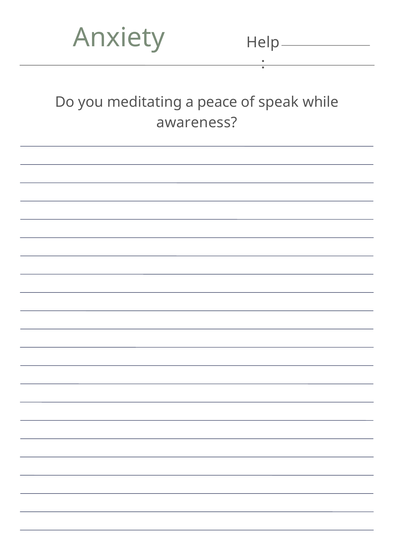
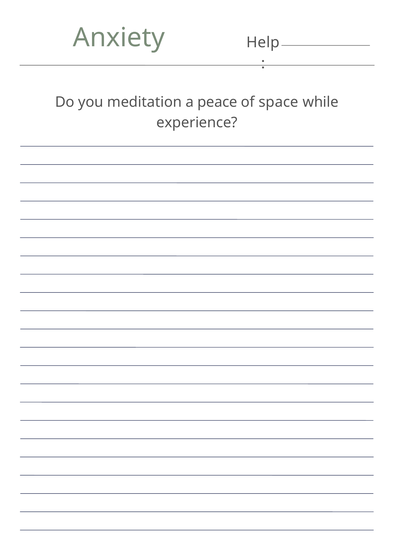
meditating: meditating -> meditation (145, 102)
speak: speak -> space (278, 102)
awareness: awareness -> experience (197, 123)
